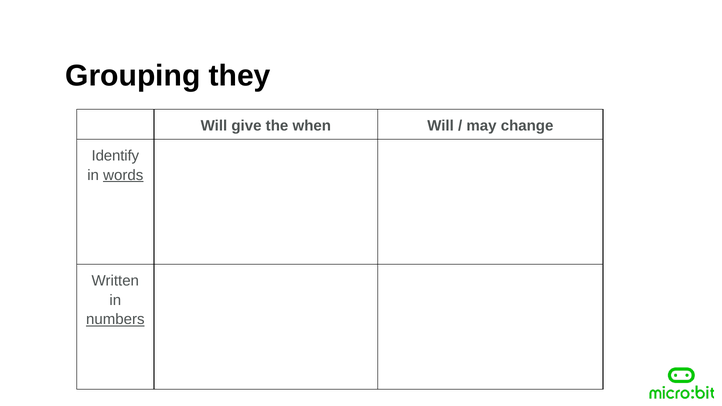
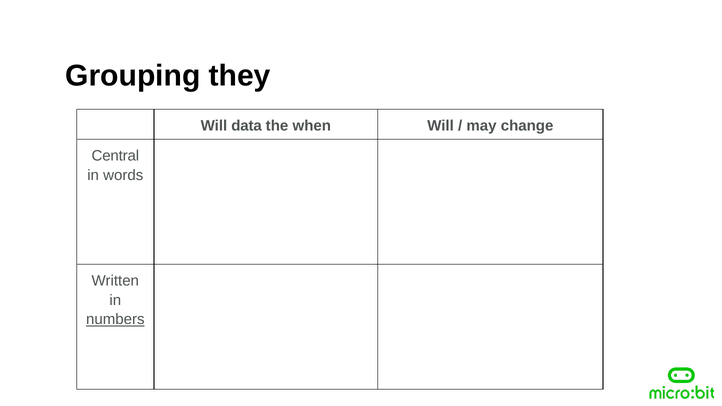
give: give -> data (247, 126)
Identify: Identify -> Central (115, 156)
words underline: present -> none (123, 175)
